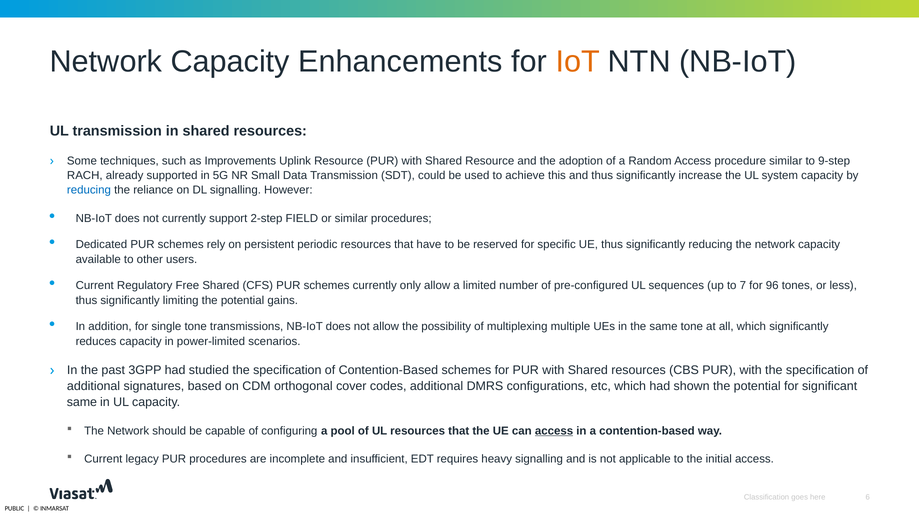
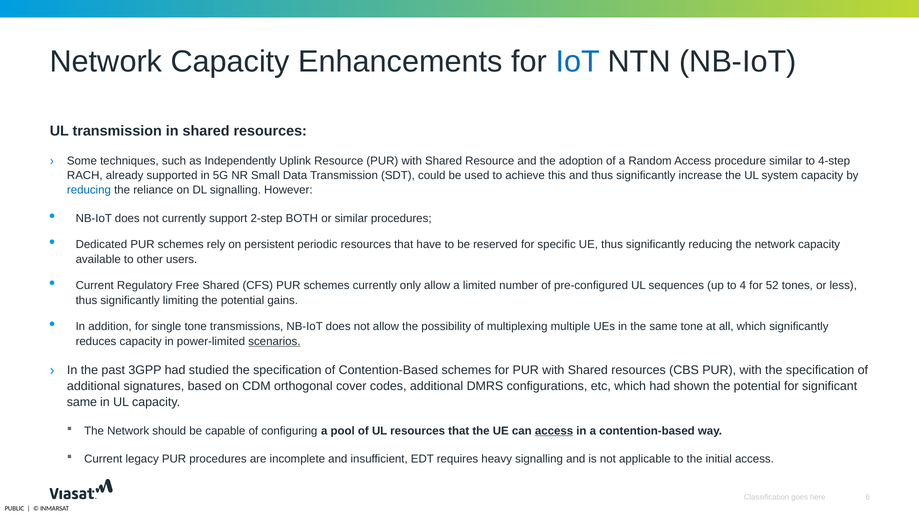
IoT colour: orange -> blue (578, 62)
Improvements: Improvements -> Independently (240, 161)
9-step: 9-step -> 4-step (834, 161)
FIELD: FIELD -> BOTH (302, 218)
7: 7 -> 4 (743, 286)
96: 96 -> 52 (772, 286)
scenarios underline: none -> present (274, 341)
